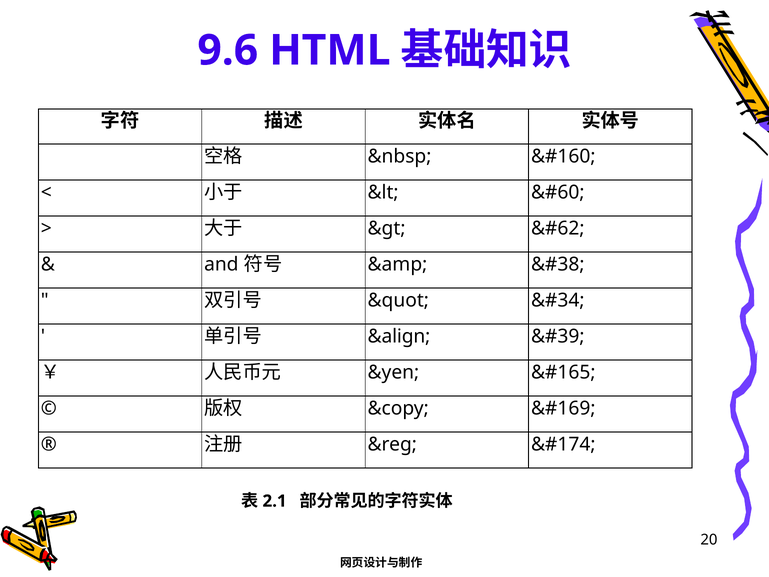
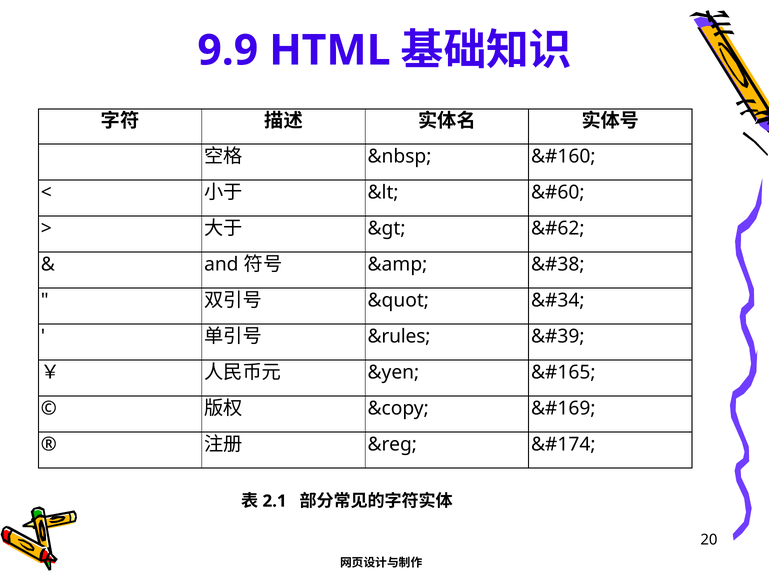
9.6: 9.6 -> 9.9 (228, 50)
&align: &align -> &rules (399, 336)
